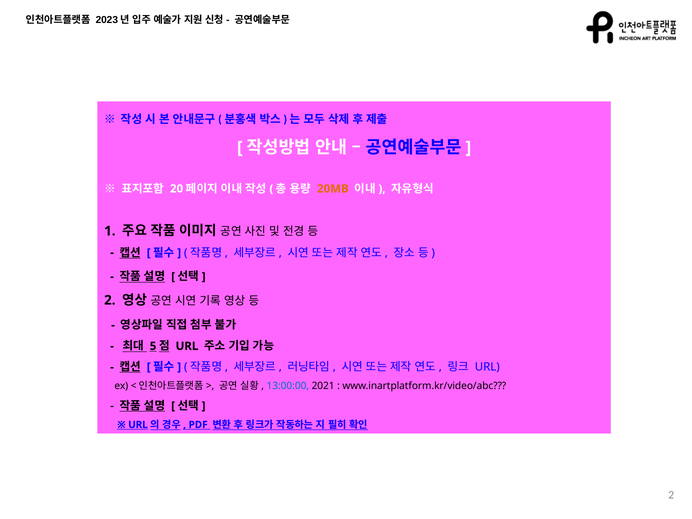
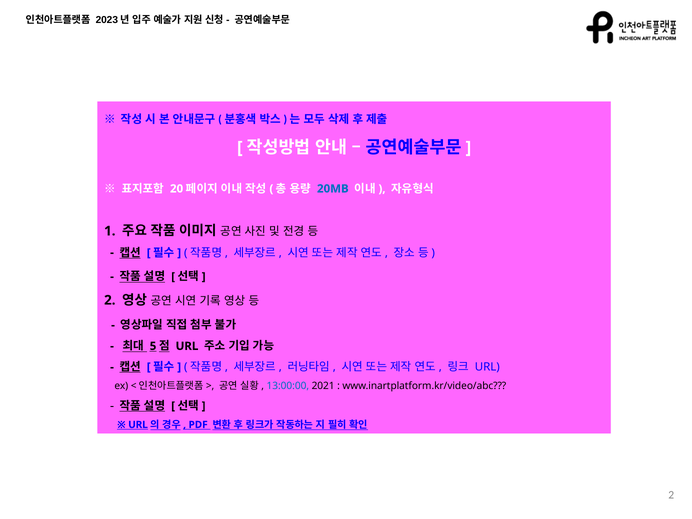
20MB colour: orange -> blue (333, 189)
